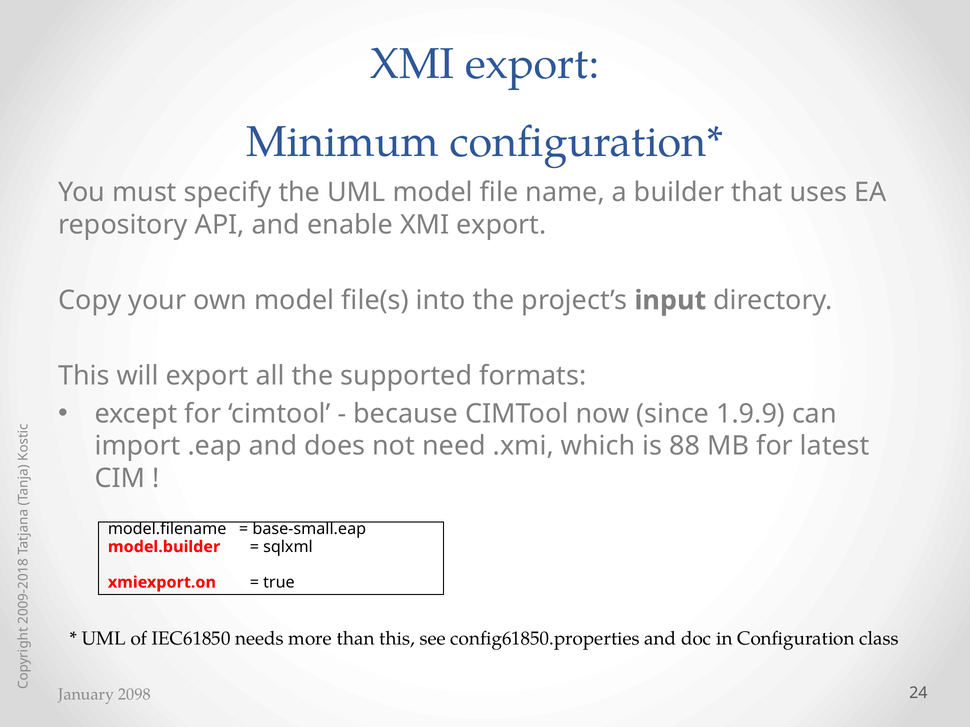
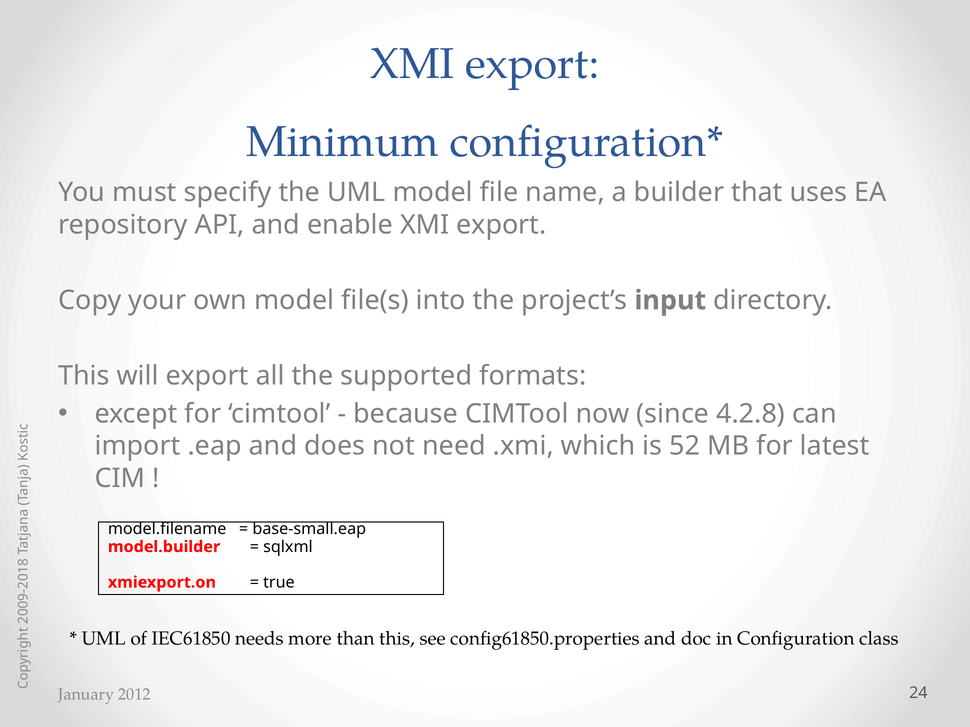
1.9.9: 1.9.9 -> 4.2.8 (751, 414)
88: 88 -> 52 (685, 446)
2098: 2098 -> 2012 (135, 695)
